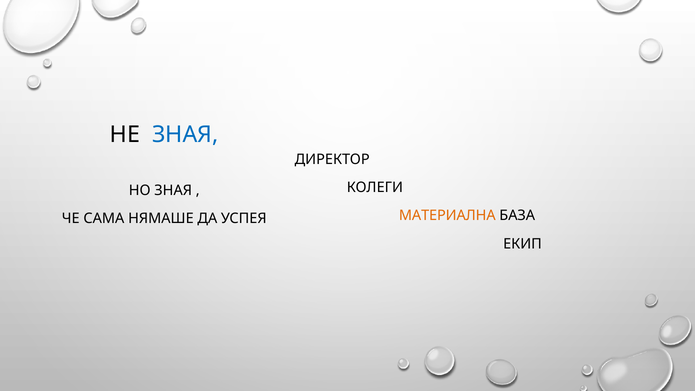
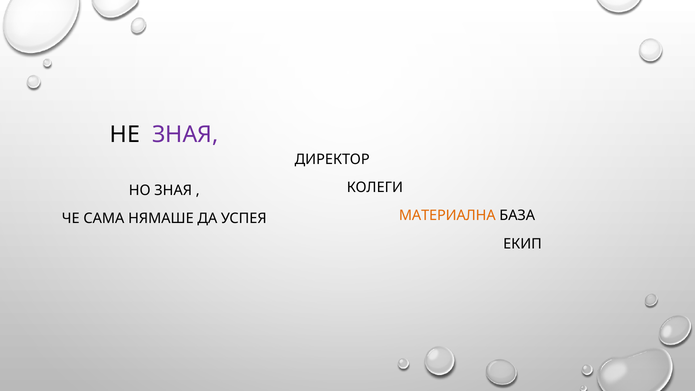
ЗНАЯ colour: blue -> purple (185, 135)
